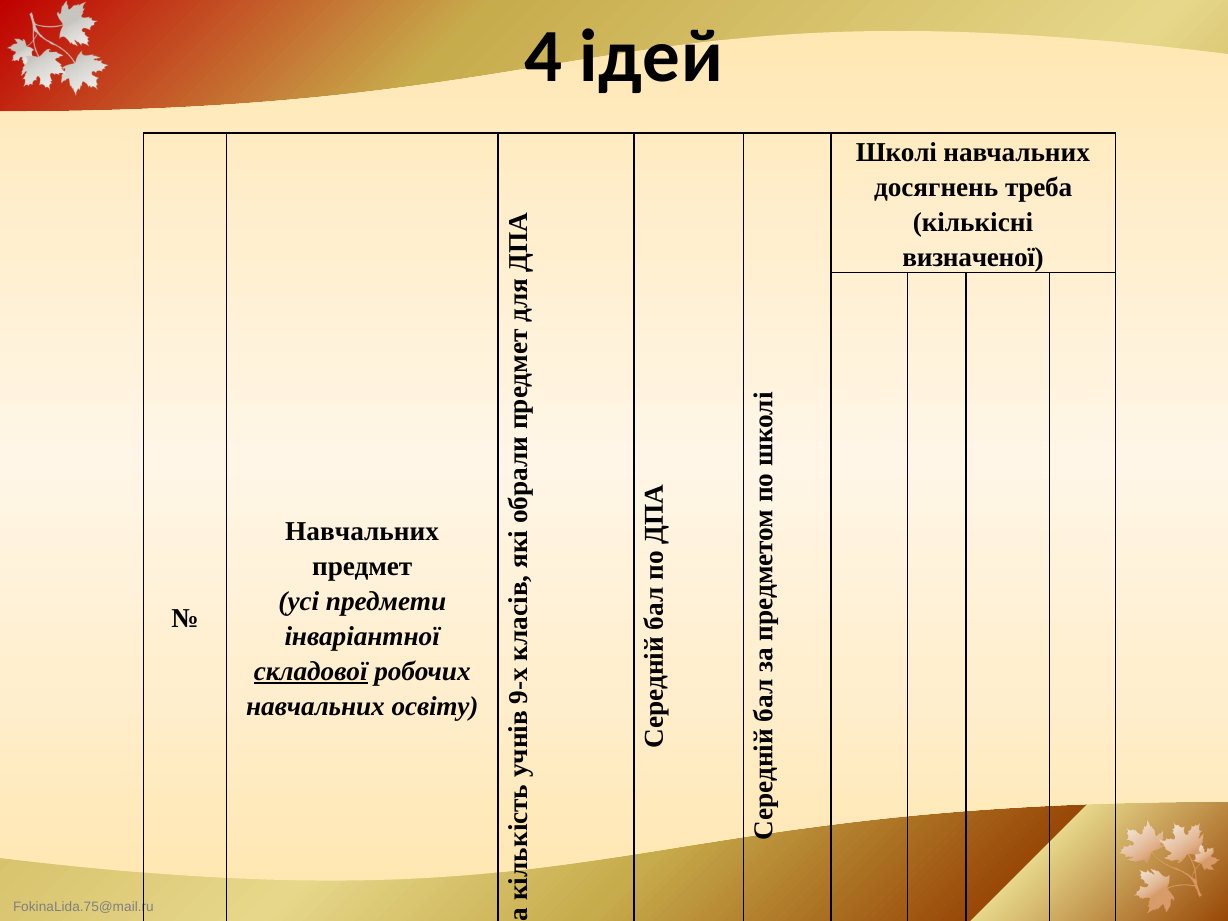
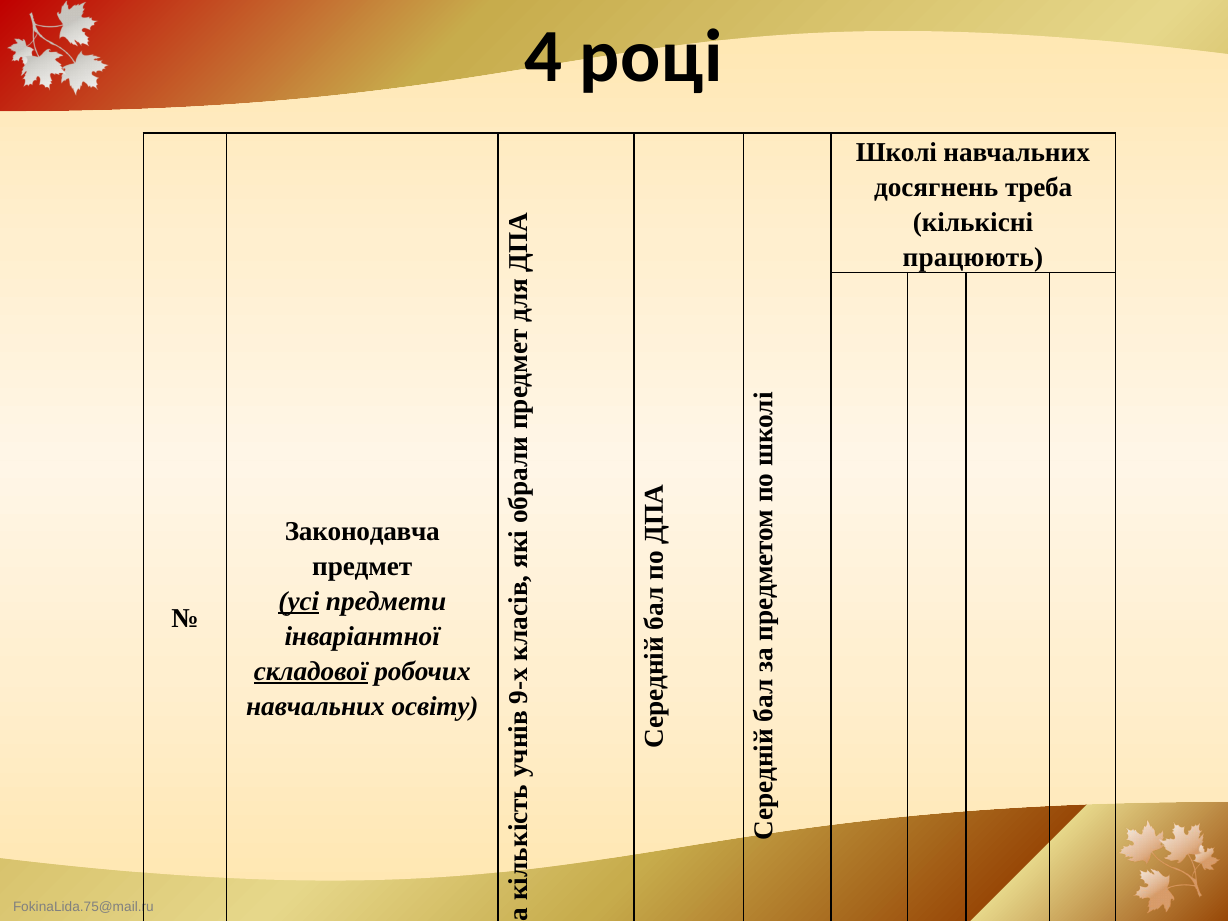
ідей: ідей -> році (651, 56)
визначеної: визначеної -> працюють (973, 258)
Навчальних: Навчальних -> Законодавча (362, 532)
усі underline: none -> present (299, 602)
